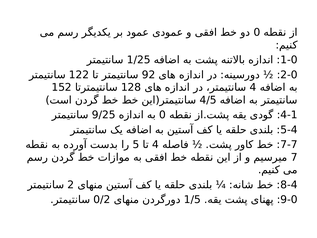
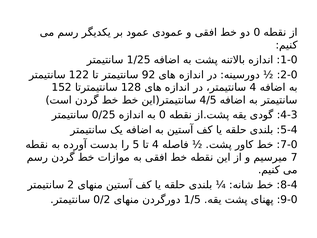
9/25: 9/25 -> 0/25 (104, 115)
4-1: 4-1 -> 4-3 (289, 115)
7-7: 7-7 -> 7-0 (289, 144)
